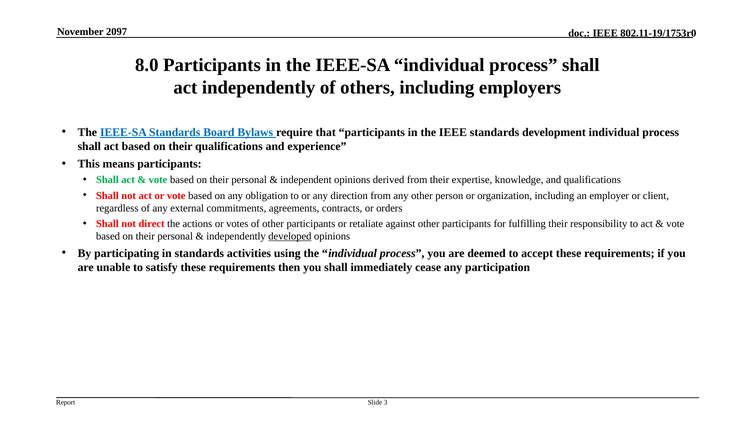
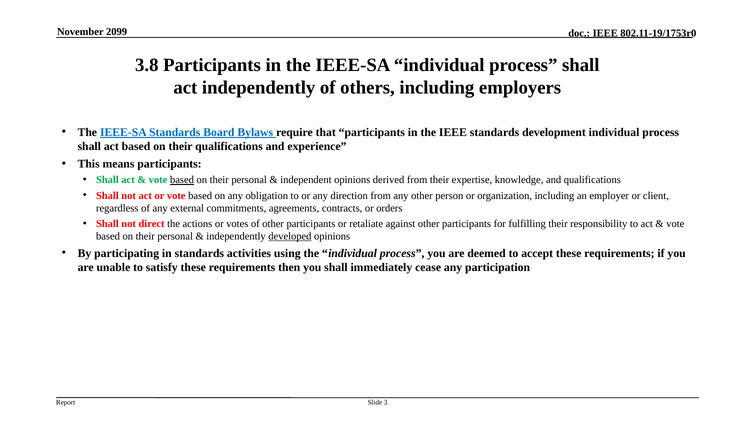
2097: 2097 -> 2099 (117, 32)
8.0: 8.0 -> 3.8 (147, 65)
based underline: none -> present (182, 180)
